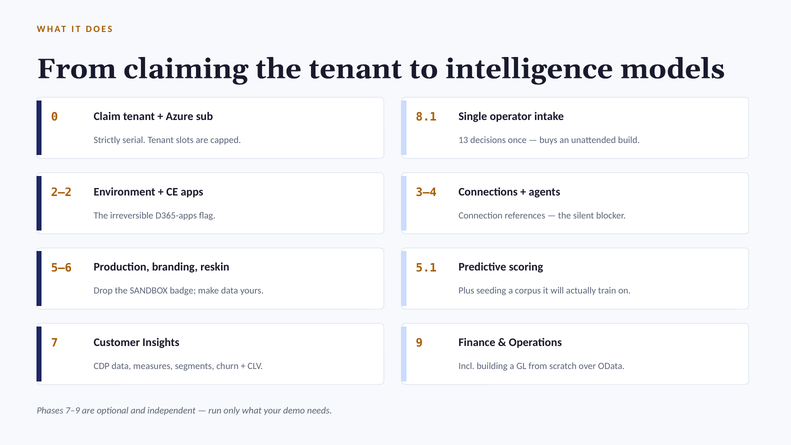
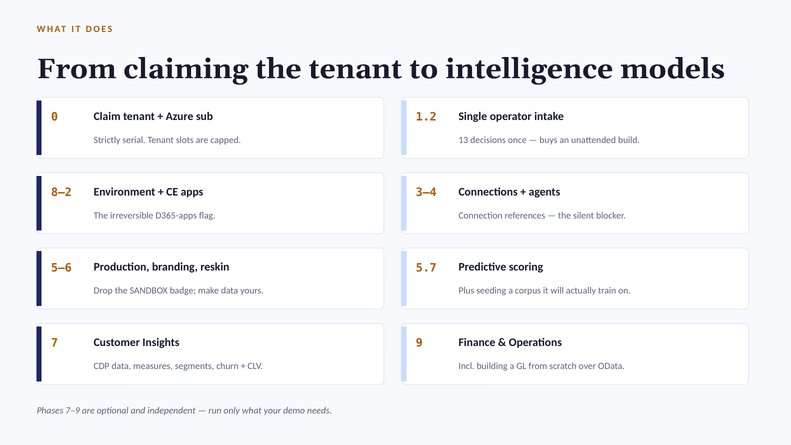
8.1: 8.1 -> 1.2 (426, 117)
2–2: 2–2 -> 8–2 (61, 192)
5.1: 5.1 -> 5.7 (426, 268)
